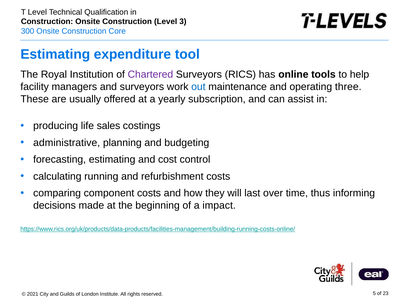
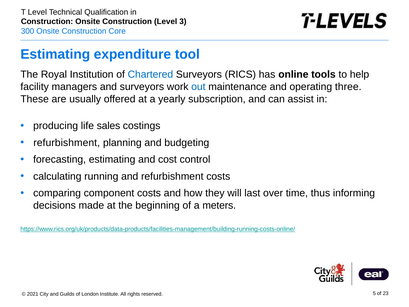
Chartered colour: purple -> blue (150, 74)
administrative: administrative -> refurbishment (67, 143)
impact: impact -> meters (219, 205)
